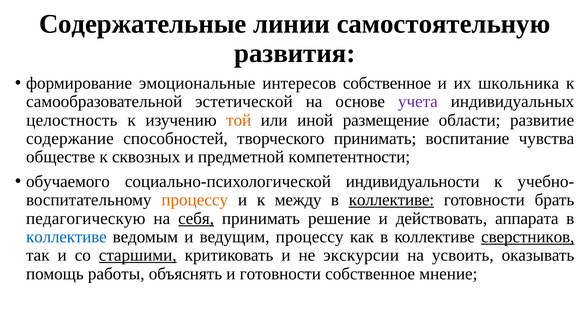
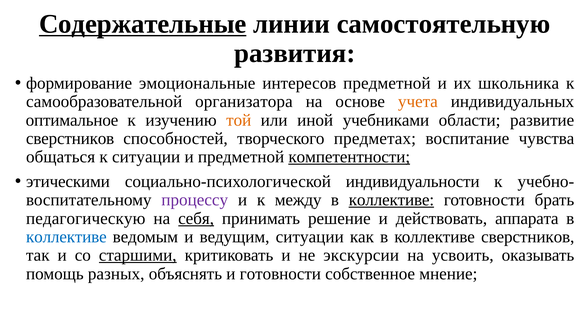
Содержательные underline: none -> present (143, 24)
интересов собственное: собственное -> предметной (387, 83)
эстетической: эстетической -> организатора (244, 101)
учета colour: purple -> orange (418, 101)
целостность: целостность -> оптимальное (72, 120)
размещение: размещение -> учебниками (386, 120)
содержание: содержание -> сверстников (70, 138)
творческого принимать: принимать -> предметах (375, 138)
обществе: обществе -> общаться (61, 157)
к сквозных: сквозных -> ситуации (146, 157)
компетентности underline: none -> present (349, 157)
обучаемого: обучаемого -> этическими (68, 181)
процессу colour: orange -> purple (195, 200)
ведущим процессу: процессу -> ситуации (310, 237)
сверстников underline: present -> none (528, 237)
работы: работы -> разных (116, 273)
